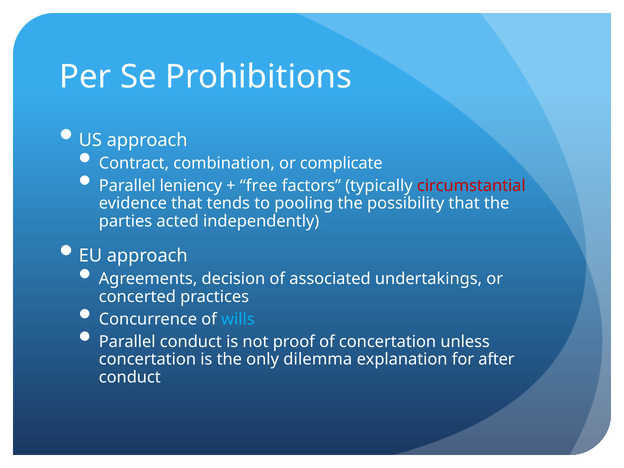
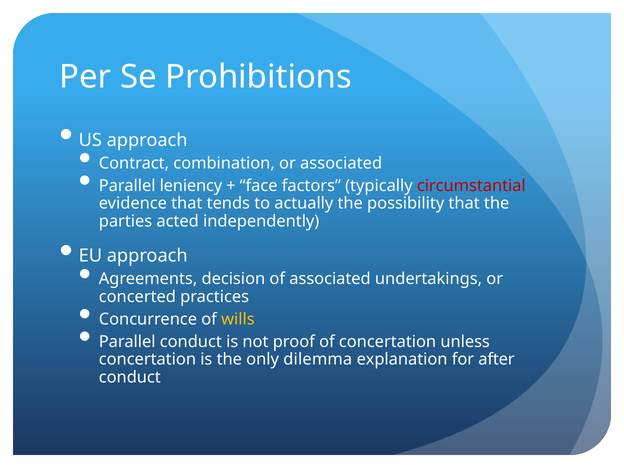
or complicate: complicate -> associated (341, 163)
free: free -> face (259, 186)
pooling: pooling -> actually (304, 204)
wills colour: light blue -> yellow (238, 319)
